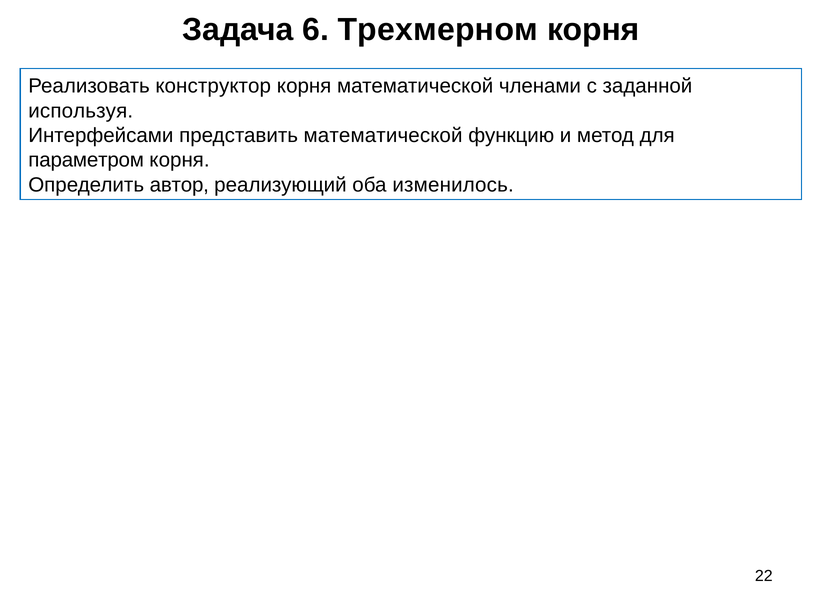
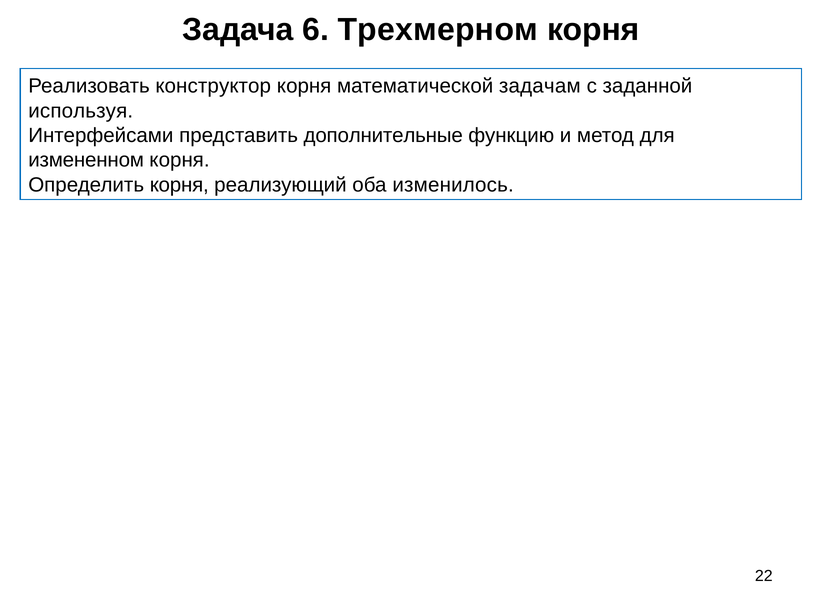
членами: членами -> задачам (540, 86)
представить математической: математической -> дополнительные (383, 136)
параметром: параметром -> измененном (86, 160)
Определить автор: автор -> корня (179, 185)
